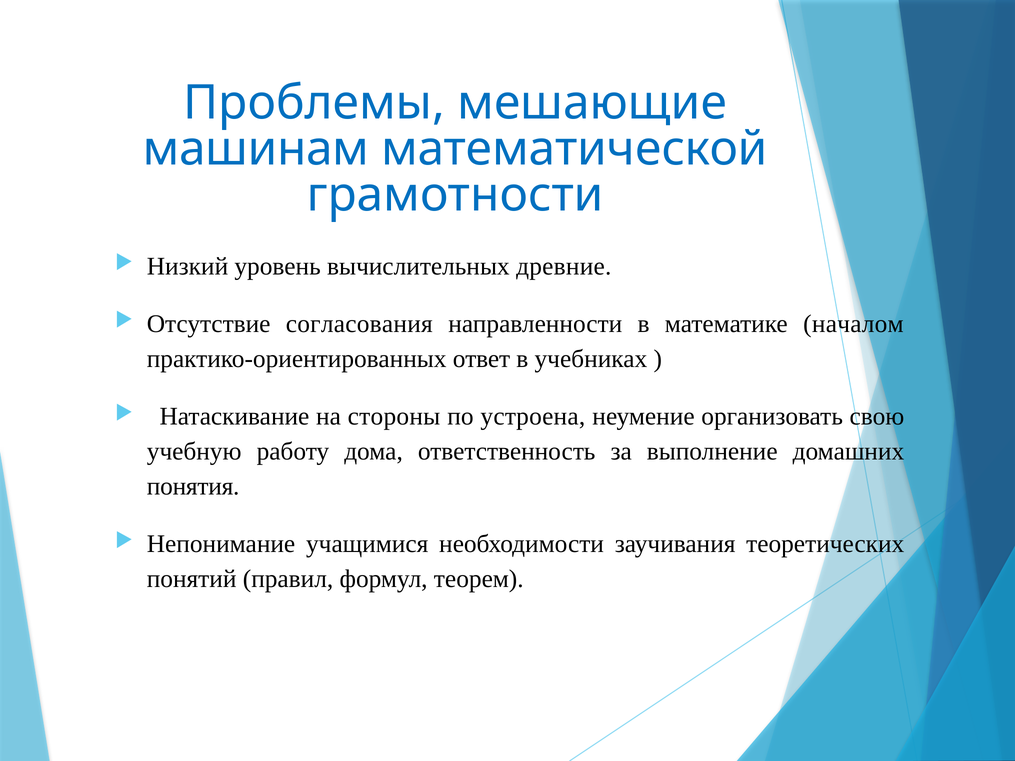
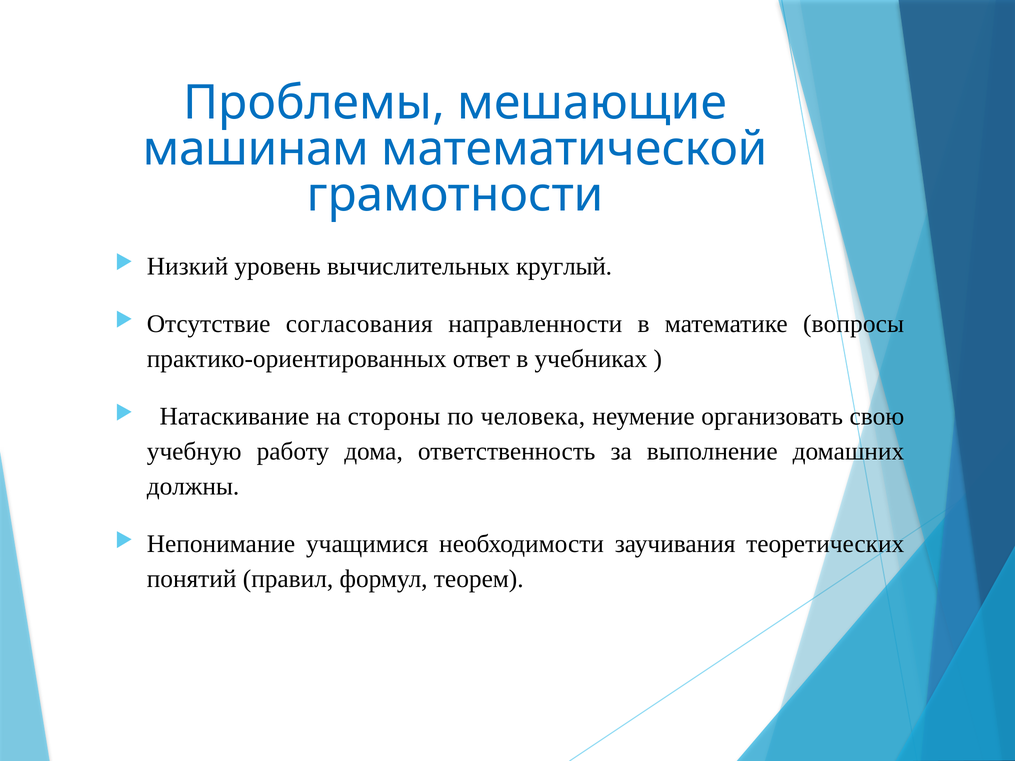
древние: древние -> круглый (564, 266)
началом: началом -> вопросы (854, 324)
устроена: устроена -> человека (533, 417)
понятия: понятия -> должны (193, 487)
